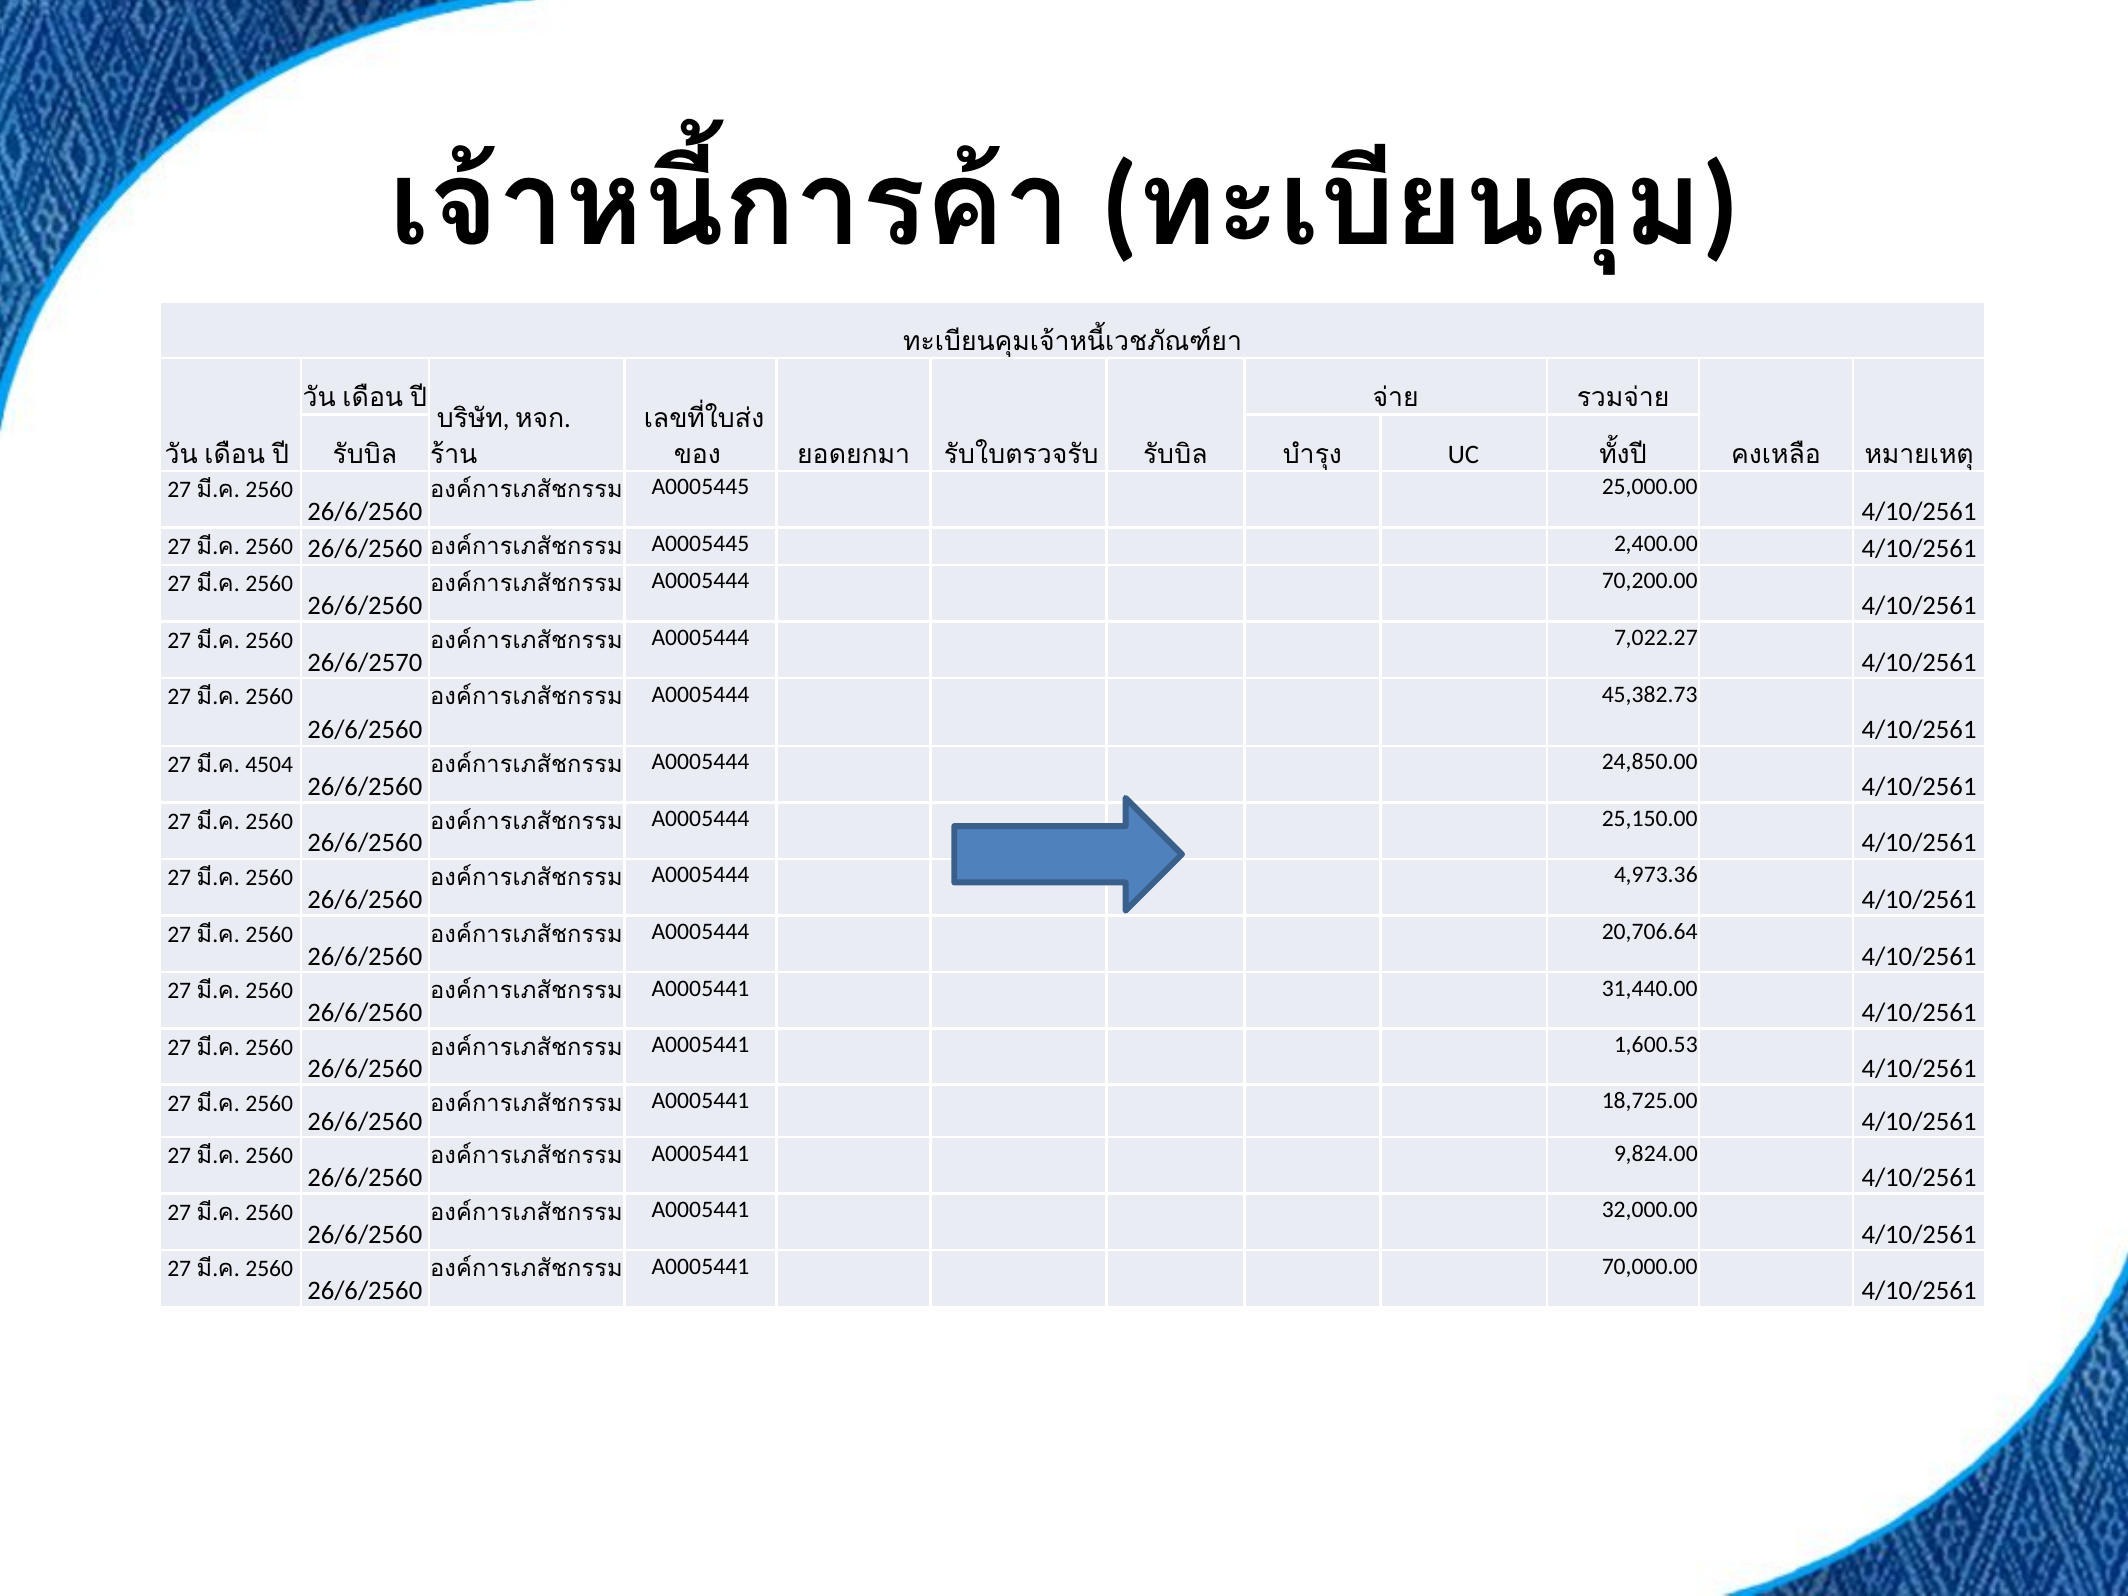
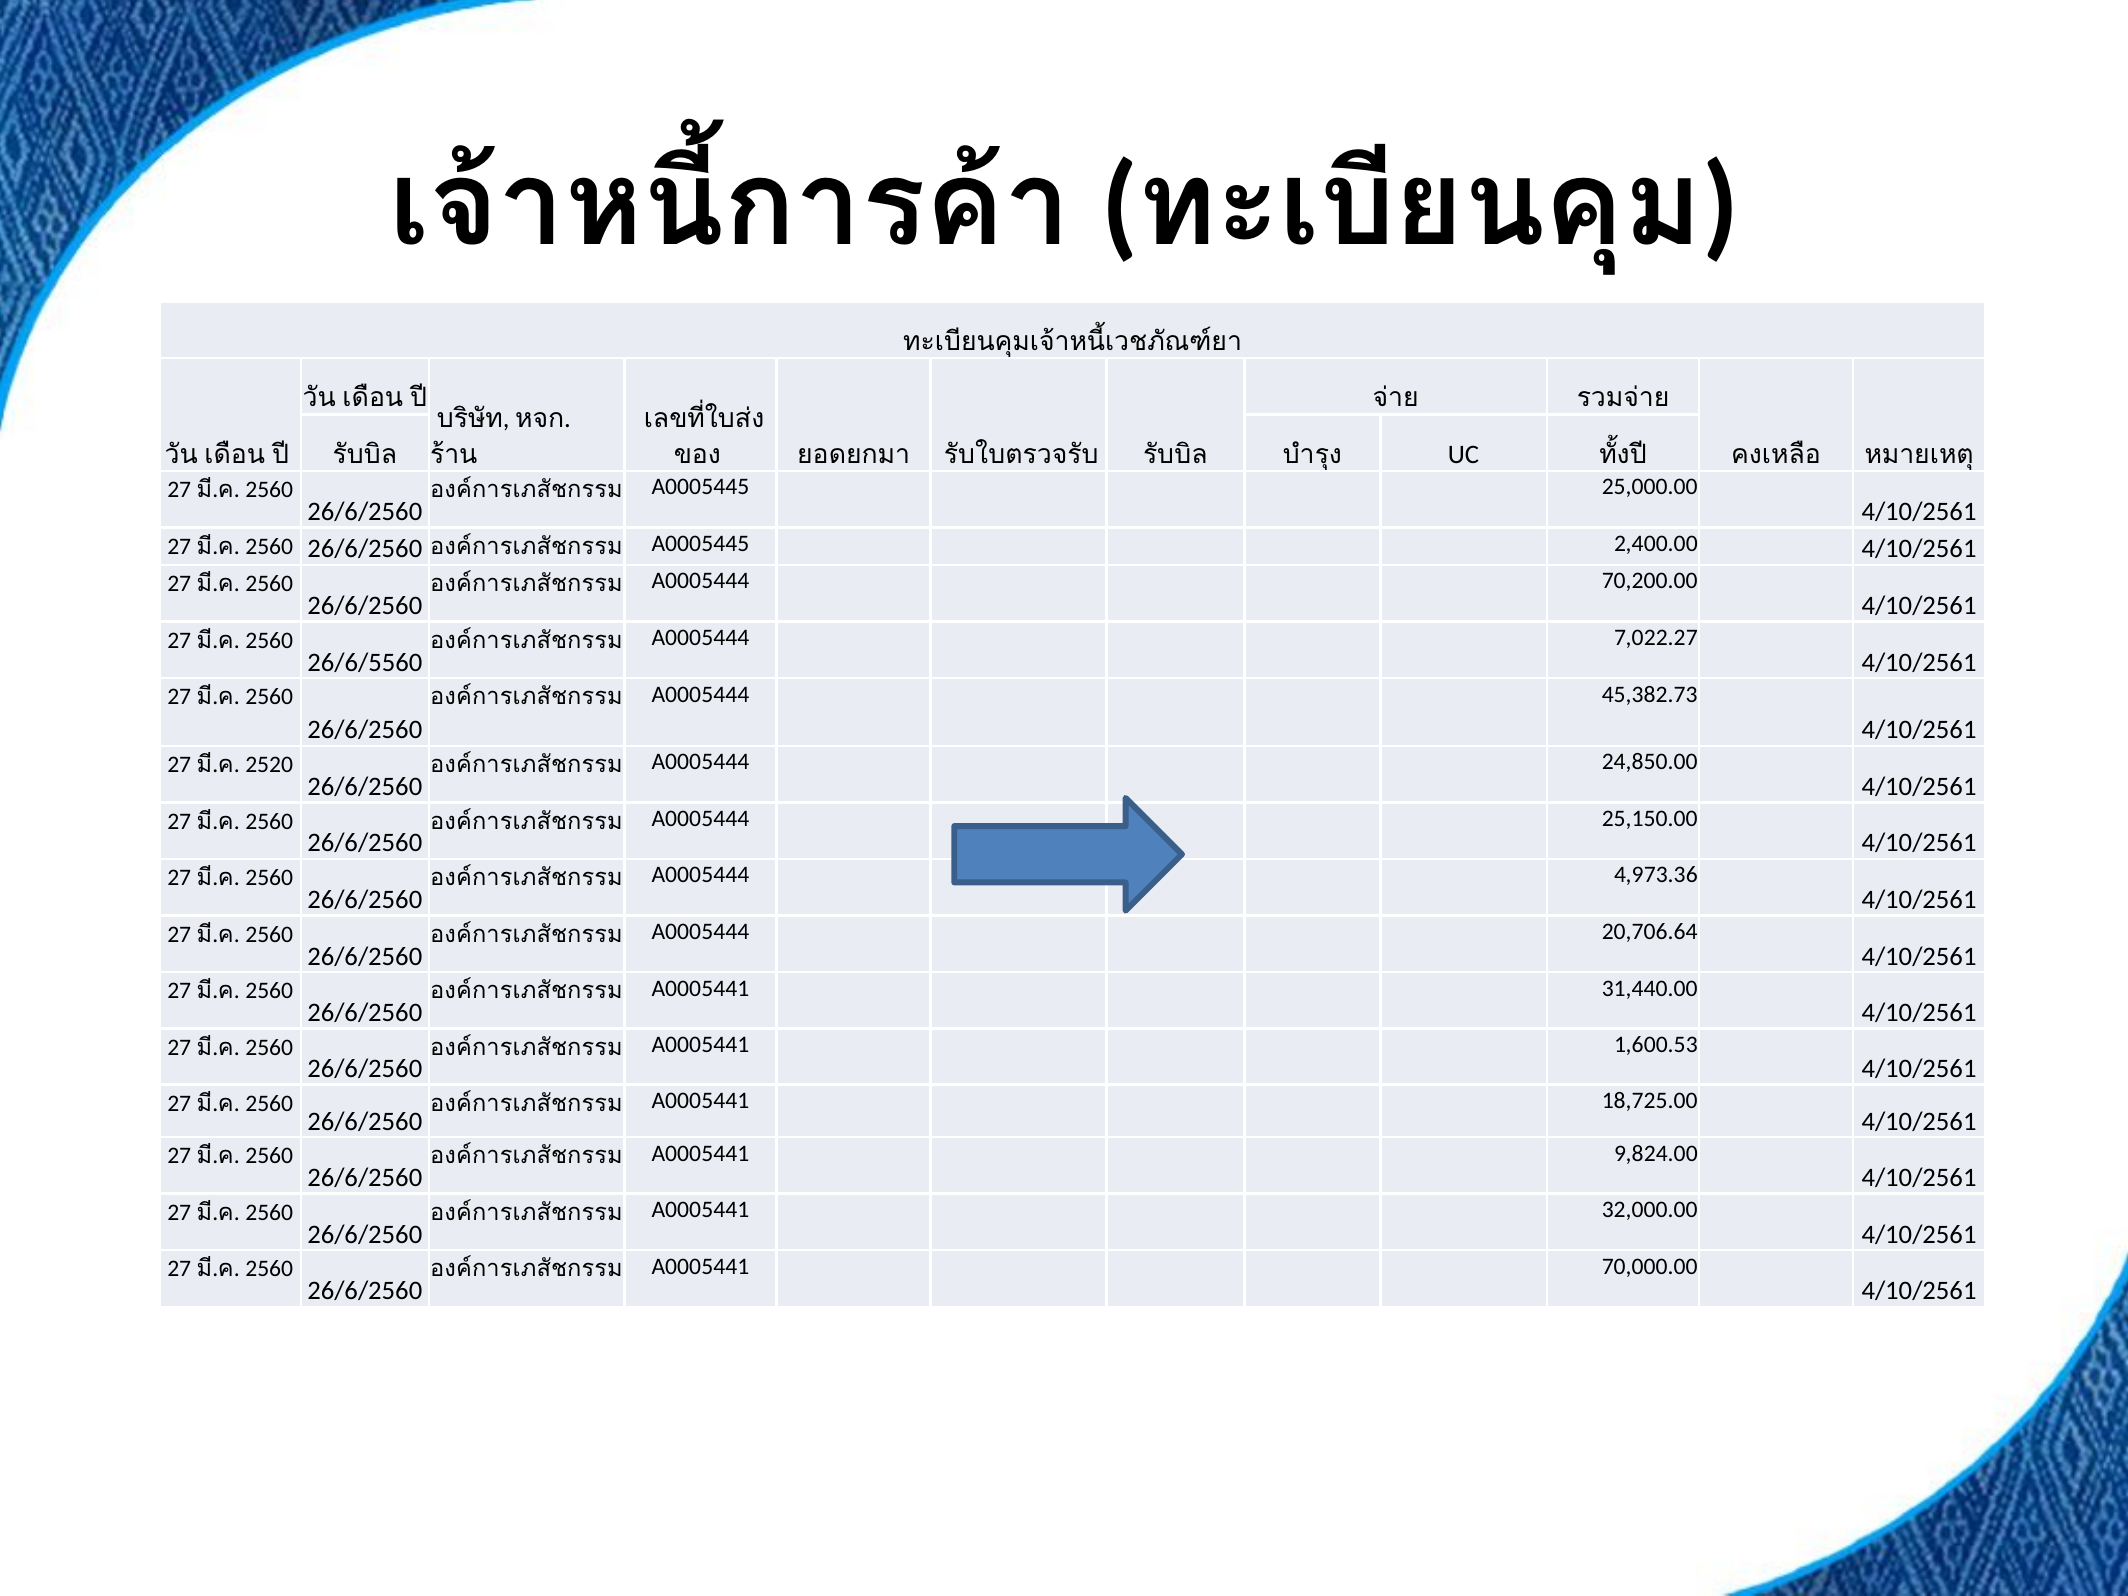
26/6/2570: 26/6/2570 -> 26/6/5560 (365, 662)
4504: 4504 -> 2520 (269, 765)
